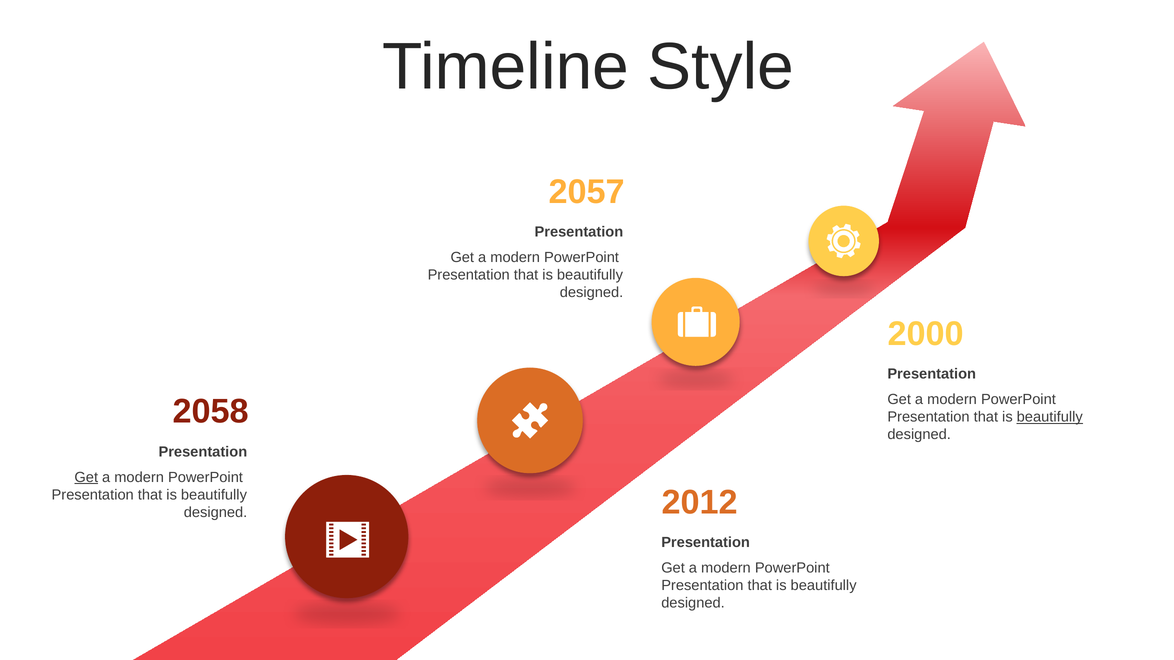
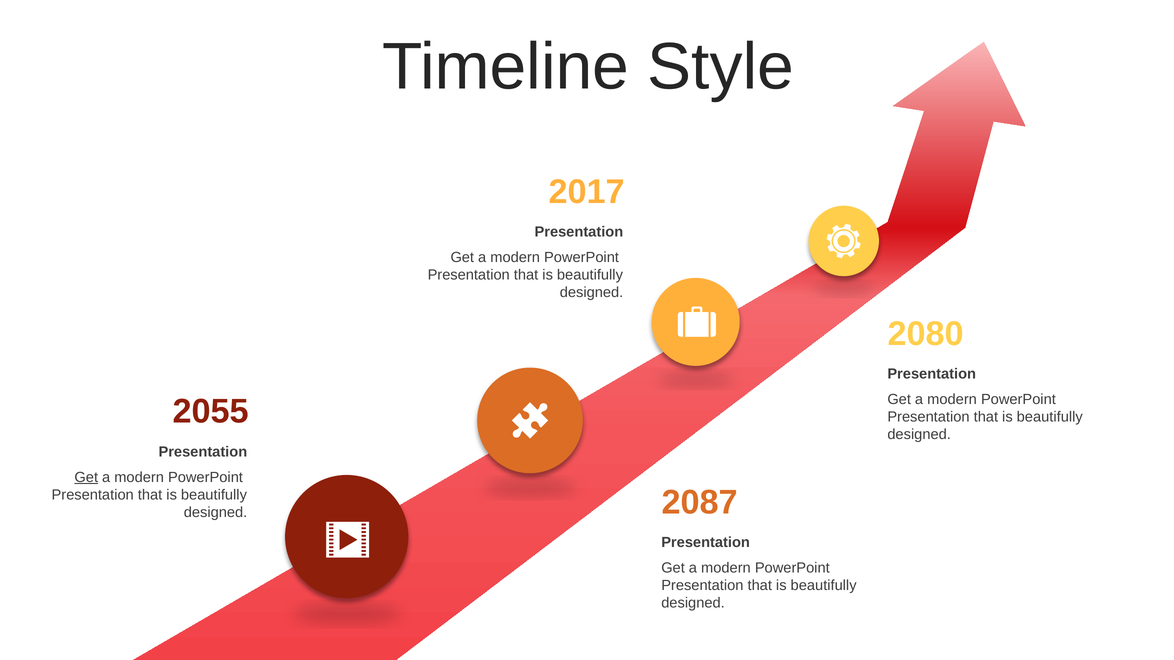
2057: 2057 -> 2017 (587, 192)
2000: 2000 -> 2080 (926, 334)
2058: 2058 -> 2055 (211, 412)
beautifully underline: present -> none (1050, 417)
2012: 2012 -> 2087 (700, 503)
